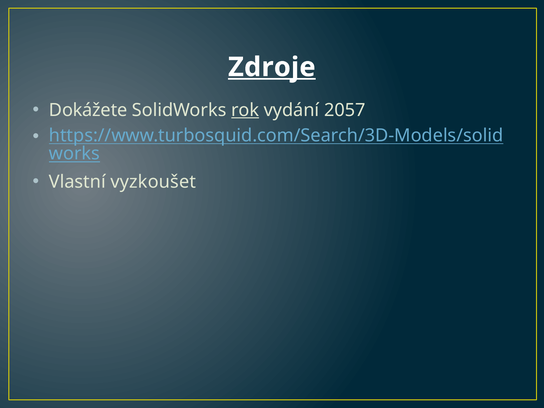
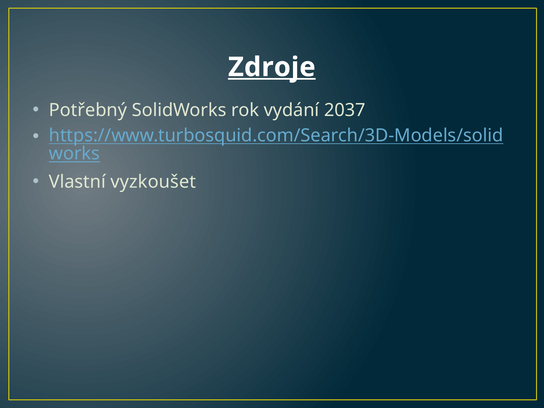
Dokážete: Dokážete -> Potřebný (88, 110)
rok underline: present -> none (245, 110)
2057: 2057 -> 2037 (345, 110)
